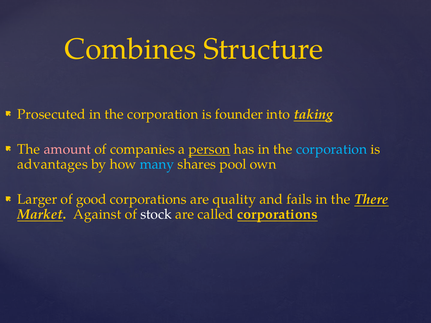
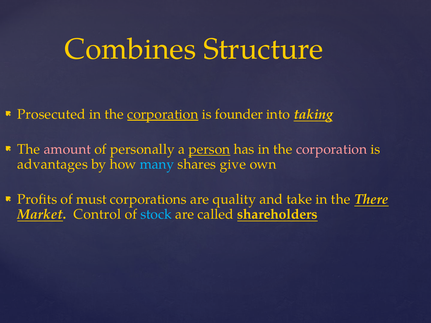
corporation underline: none -> present (163, 114)
companies: companies -> personally (142, 150)
corporation colour: light blue -> pink (332, 150)
pool: pool -> give (233, 164)
Larger: Larger -> Profits (37, 200)
good: good -> must (91, 200)
fails: fails -> take (299, 200)
Against: Against -> Control (97, 214)
stock colour: white -> light blue (156, 214)
called corporations: corporations -> shareholders (277, 214)
